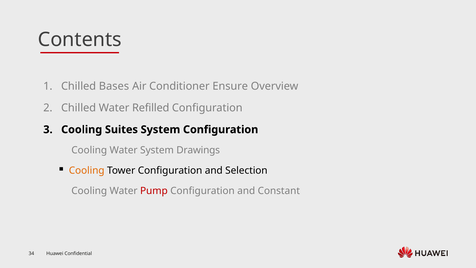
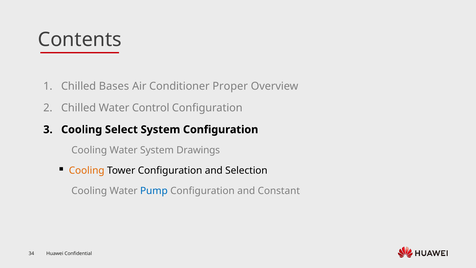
Ensure: Ensure -> Proper (230, 86)
Refilled: Refilled -> Control (151, 108)
Suites: Suites -> Select (121, 129)
Pump colour: red -> blue (154, 191)
